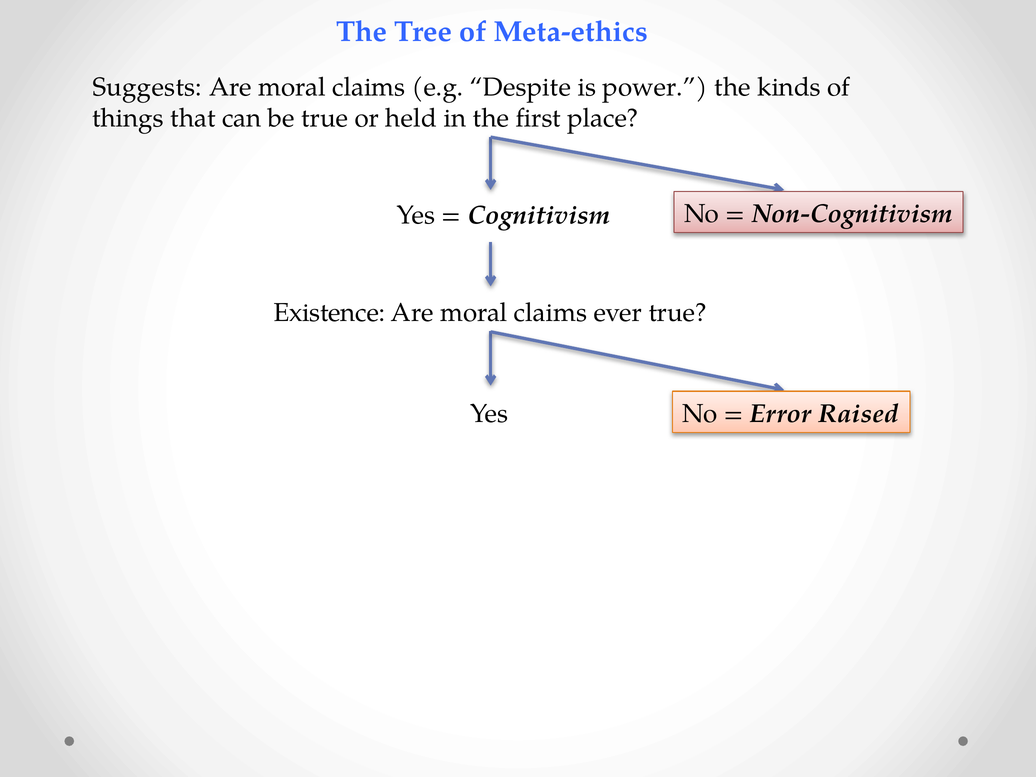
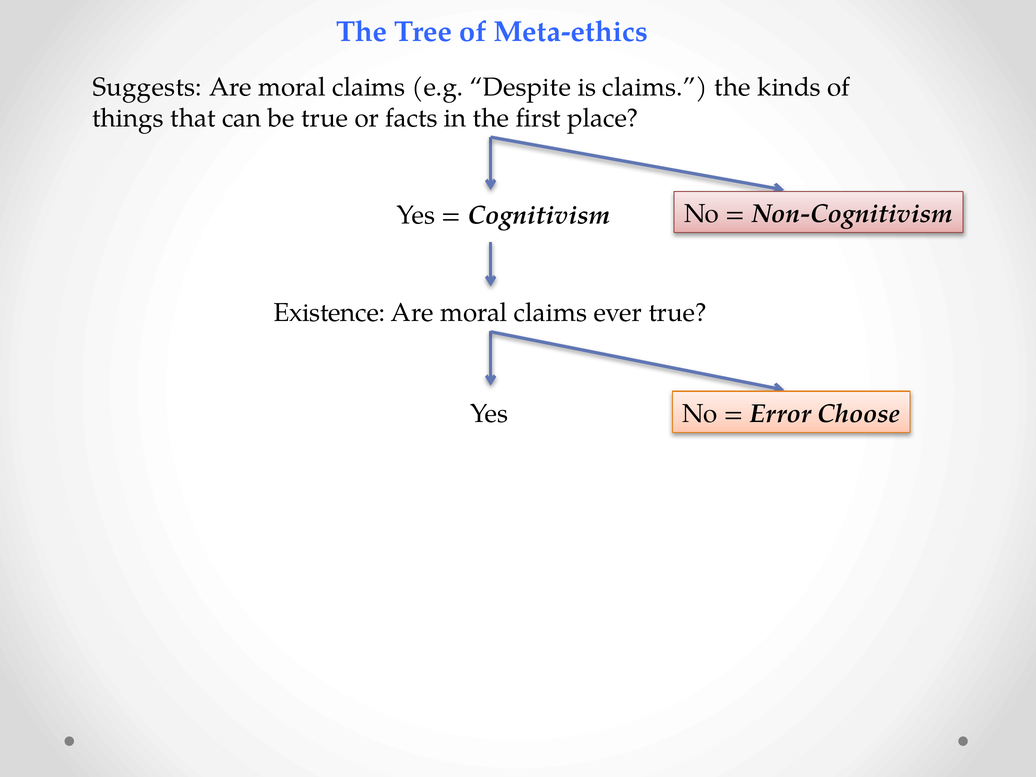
is power: power -> claims (655, 87)
held: held -> facts (411, 118)
Raised: Raised -> Choose (859, 414)
